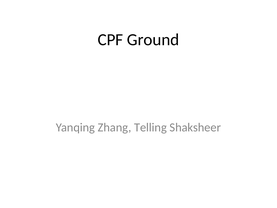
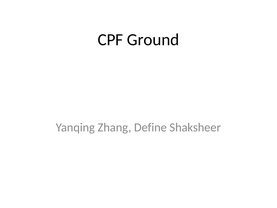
Telling: Telling -> Define (150, 127)
